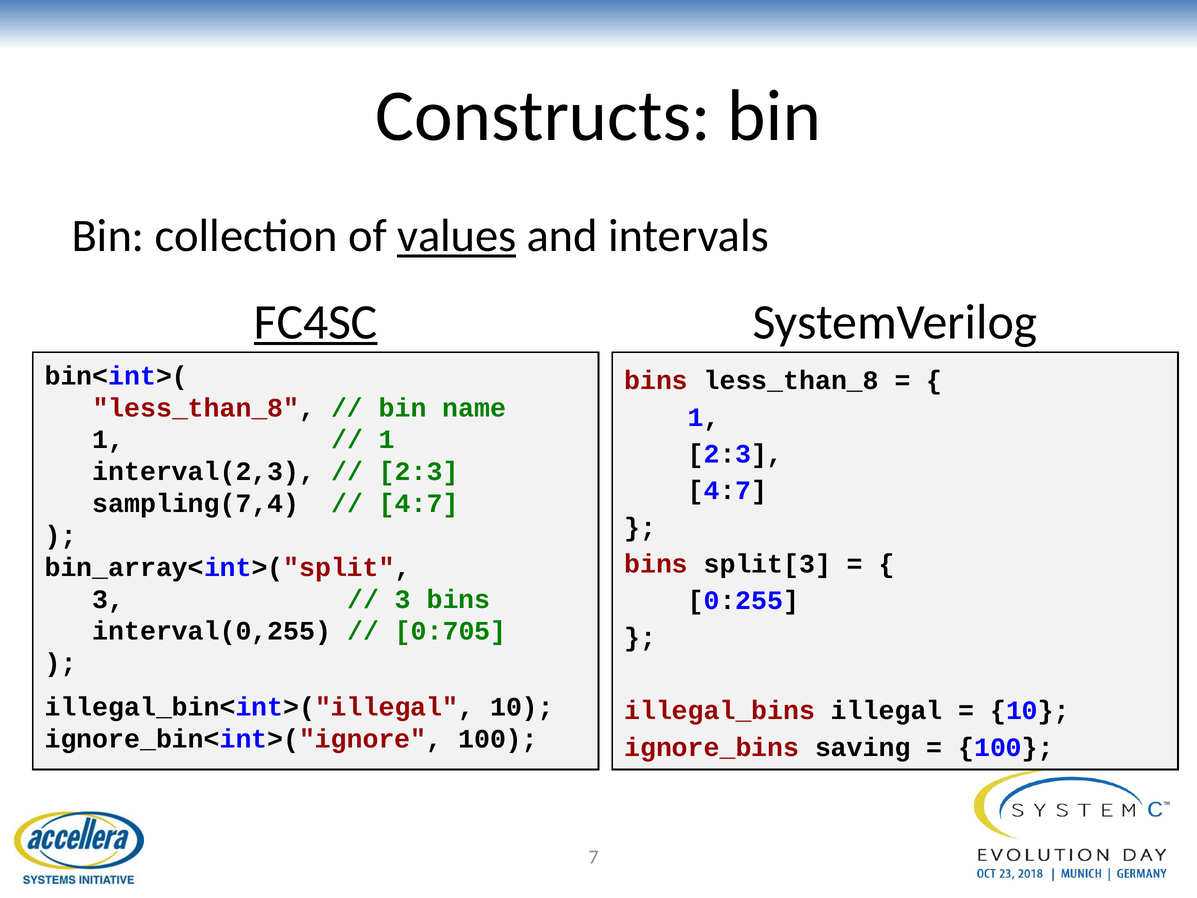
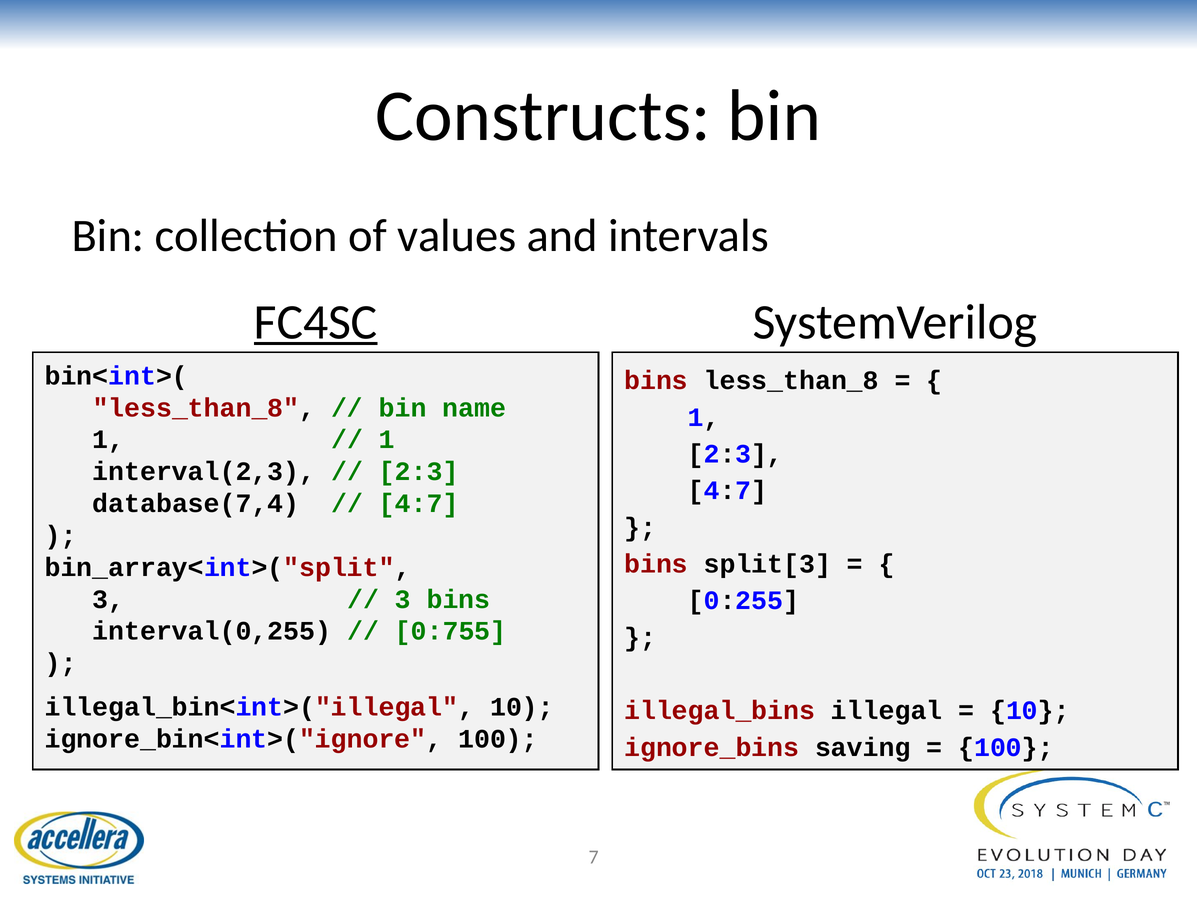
values underline: present -> none (457, 236)
sampling(7,4: sampling(7,4 -> database(7,4 (196, 503)
0:705: 0:705 -> 0:755 (451, 631)
